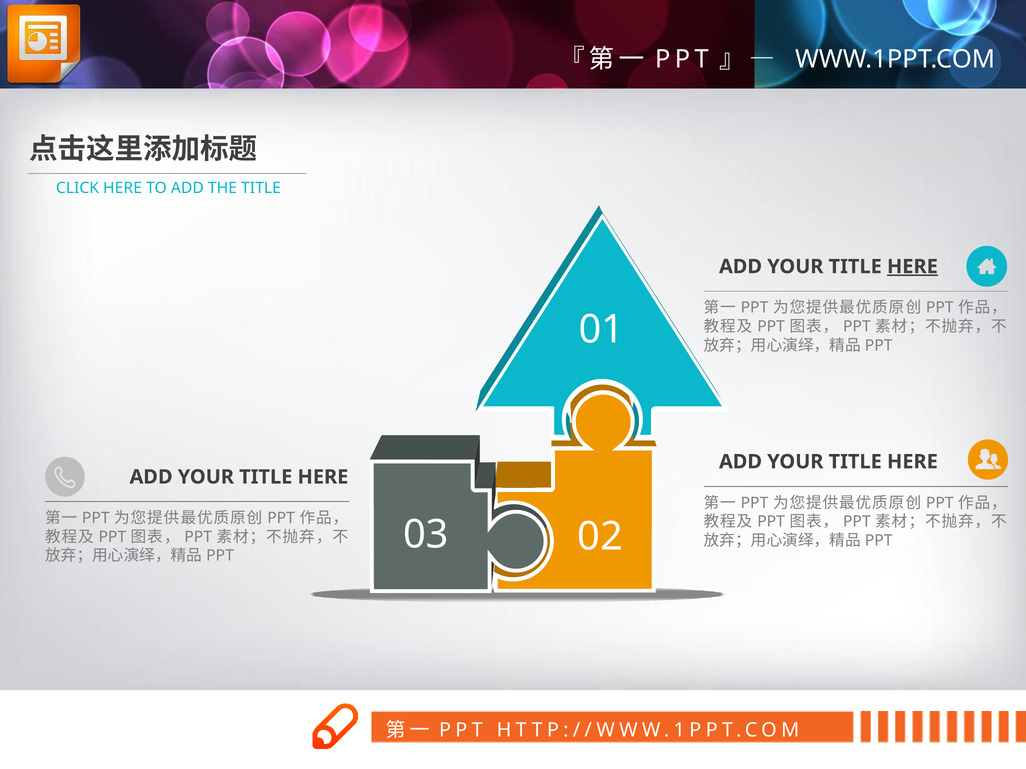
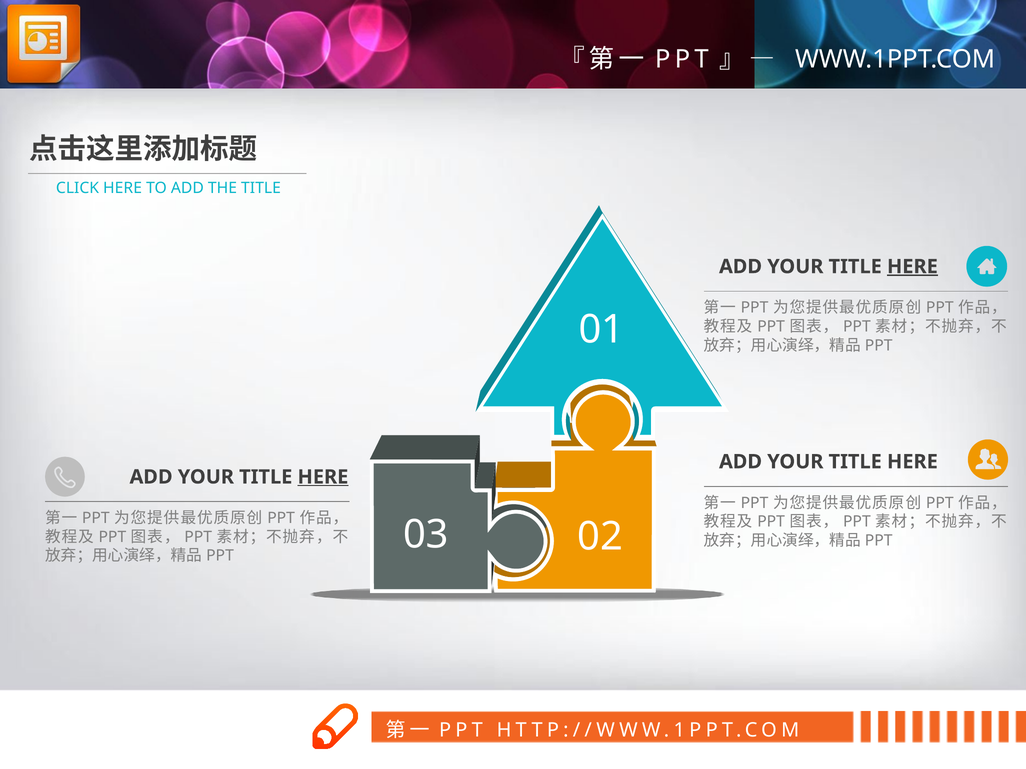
HERE underline: none -> present (323, 477)
